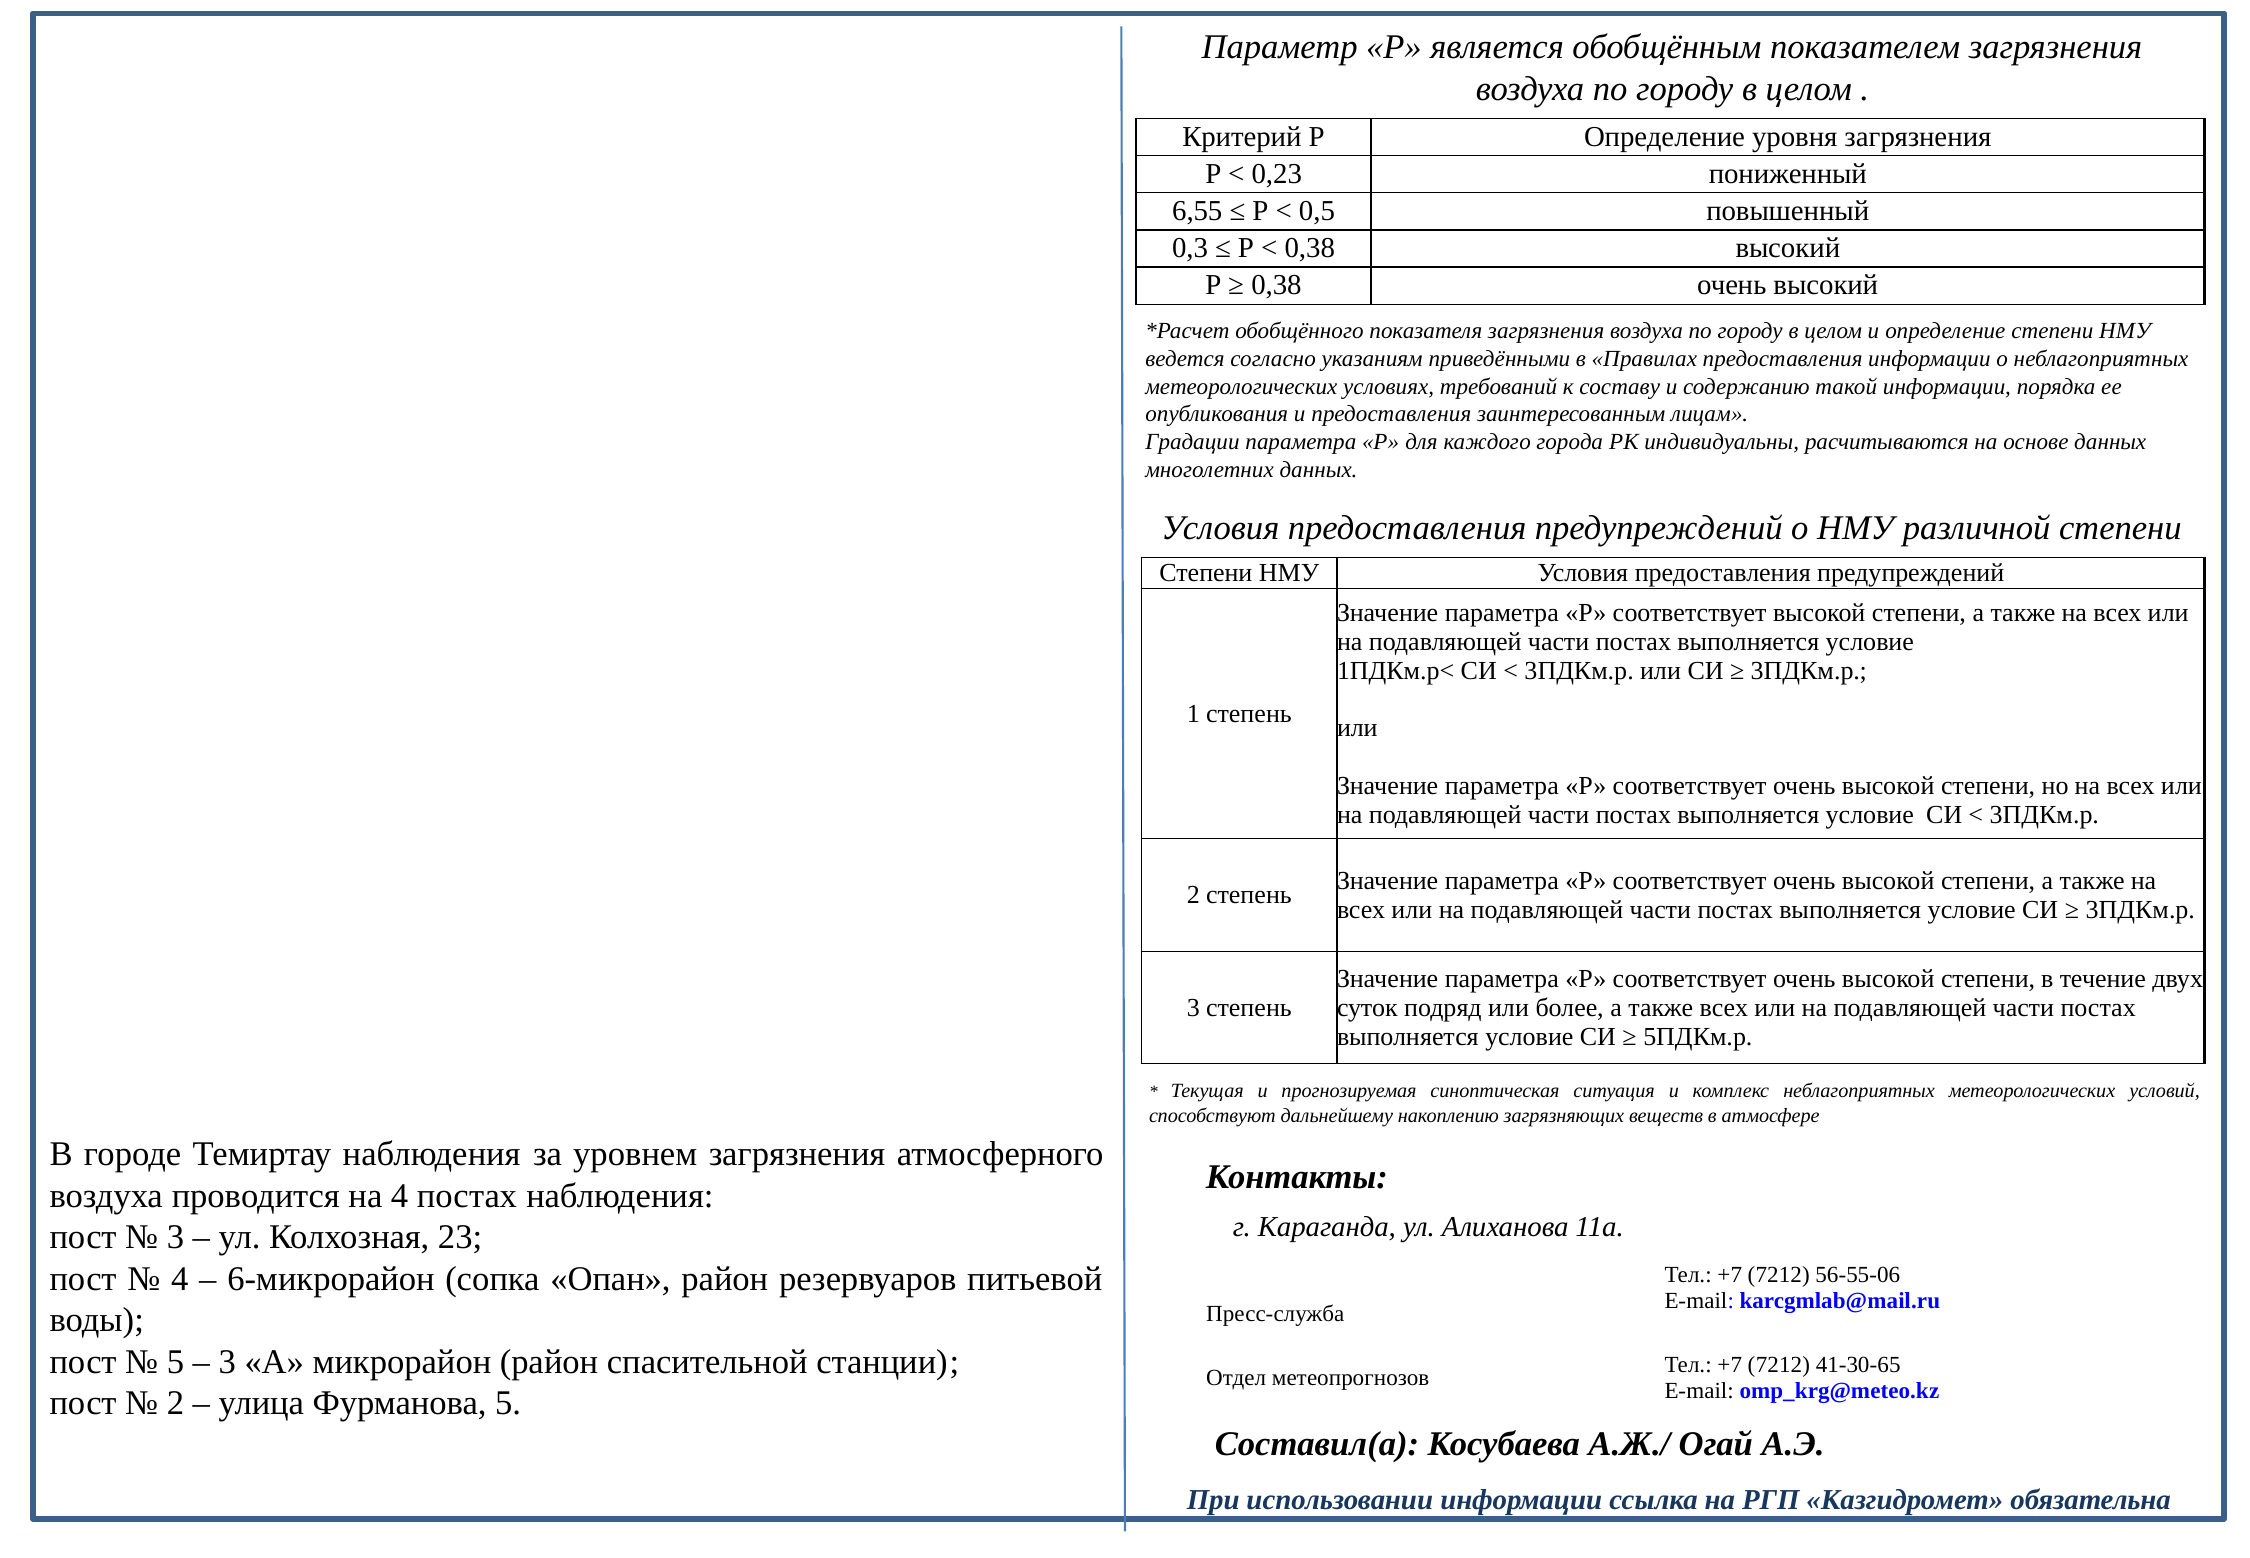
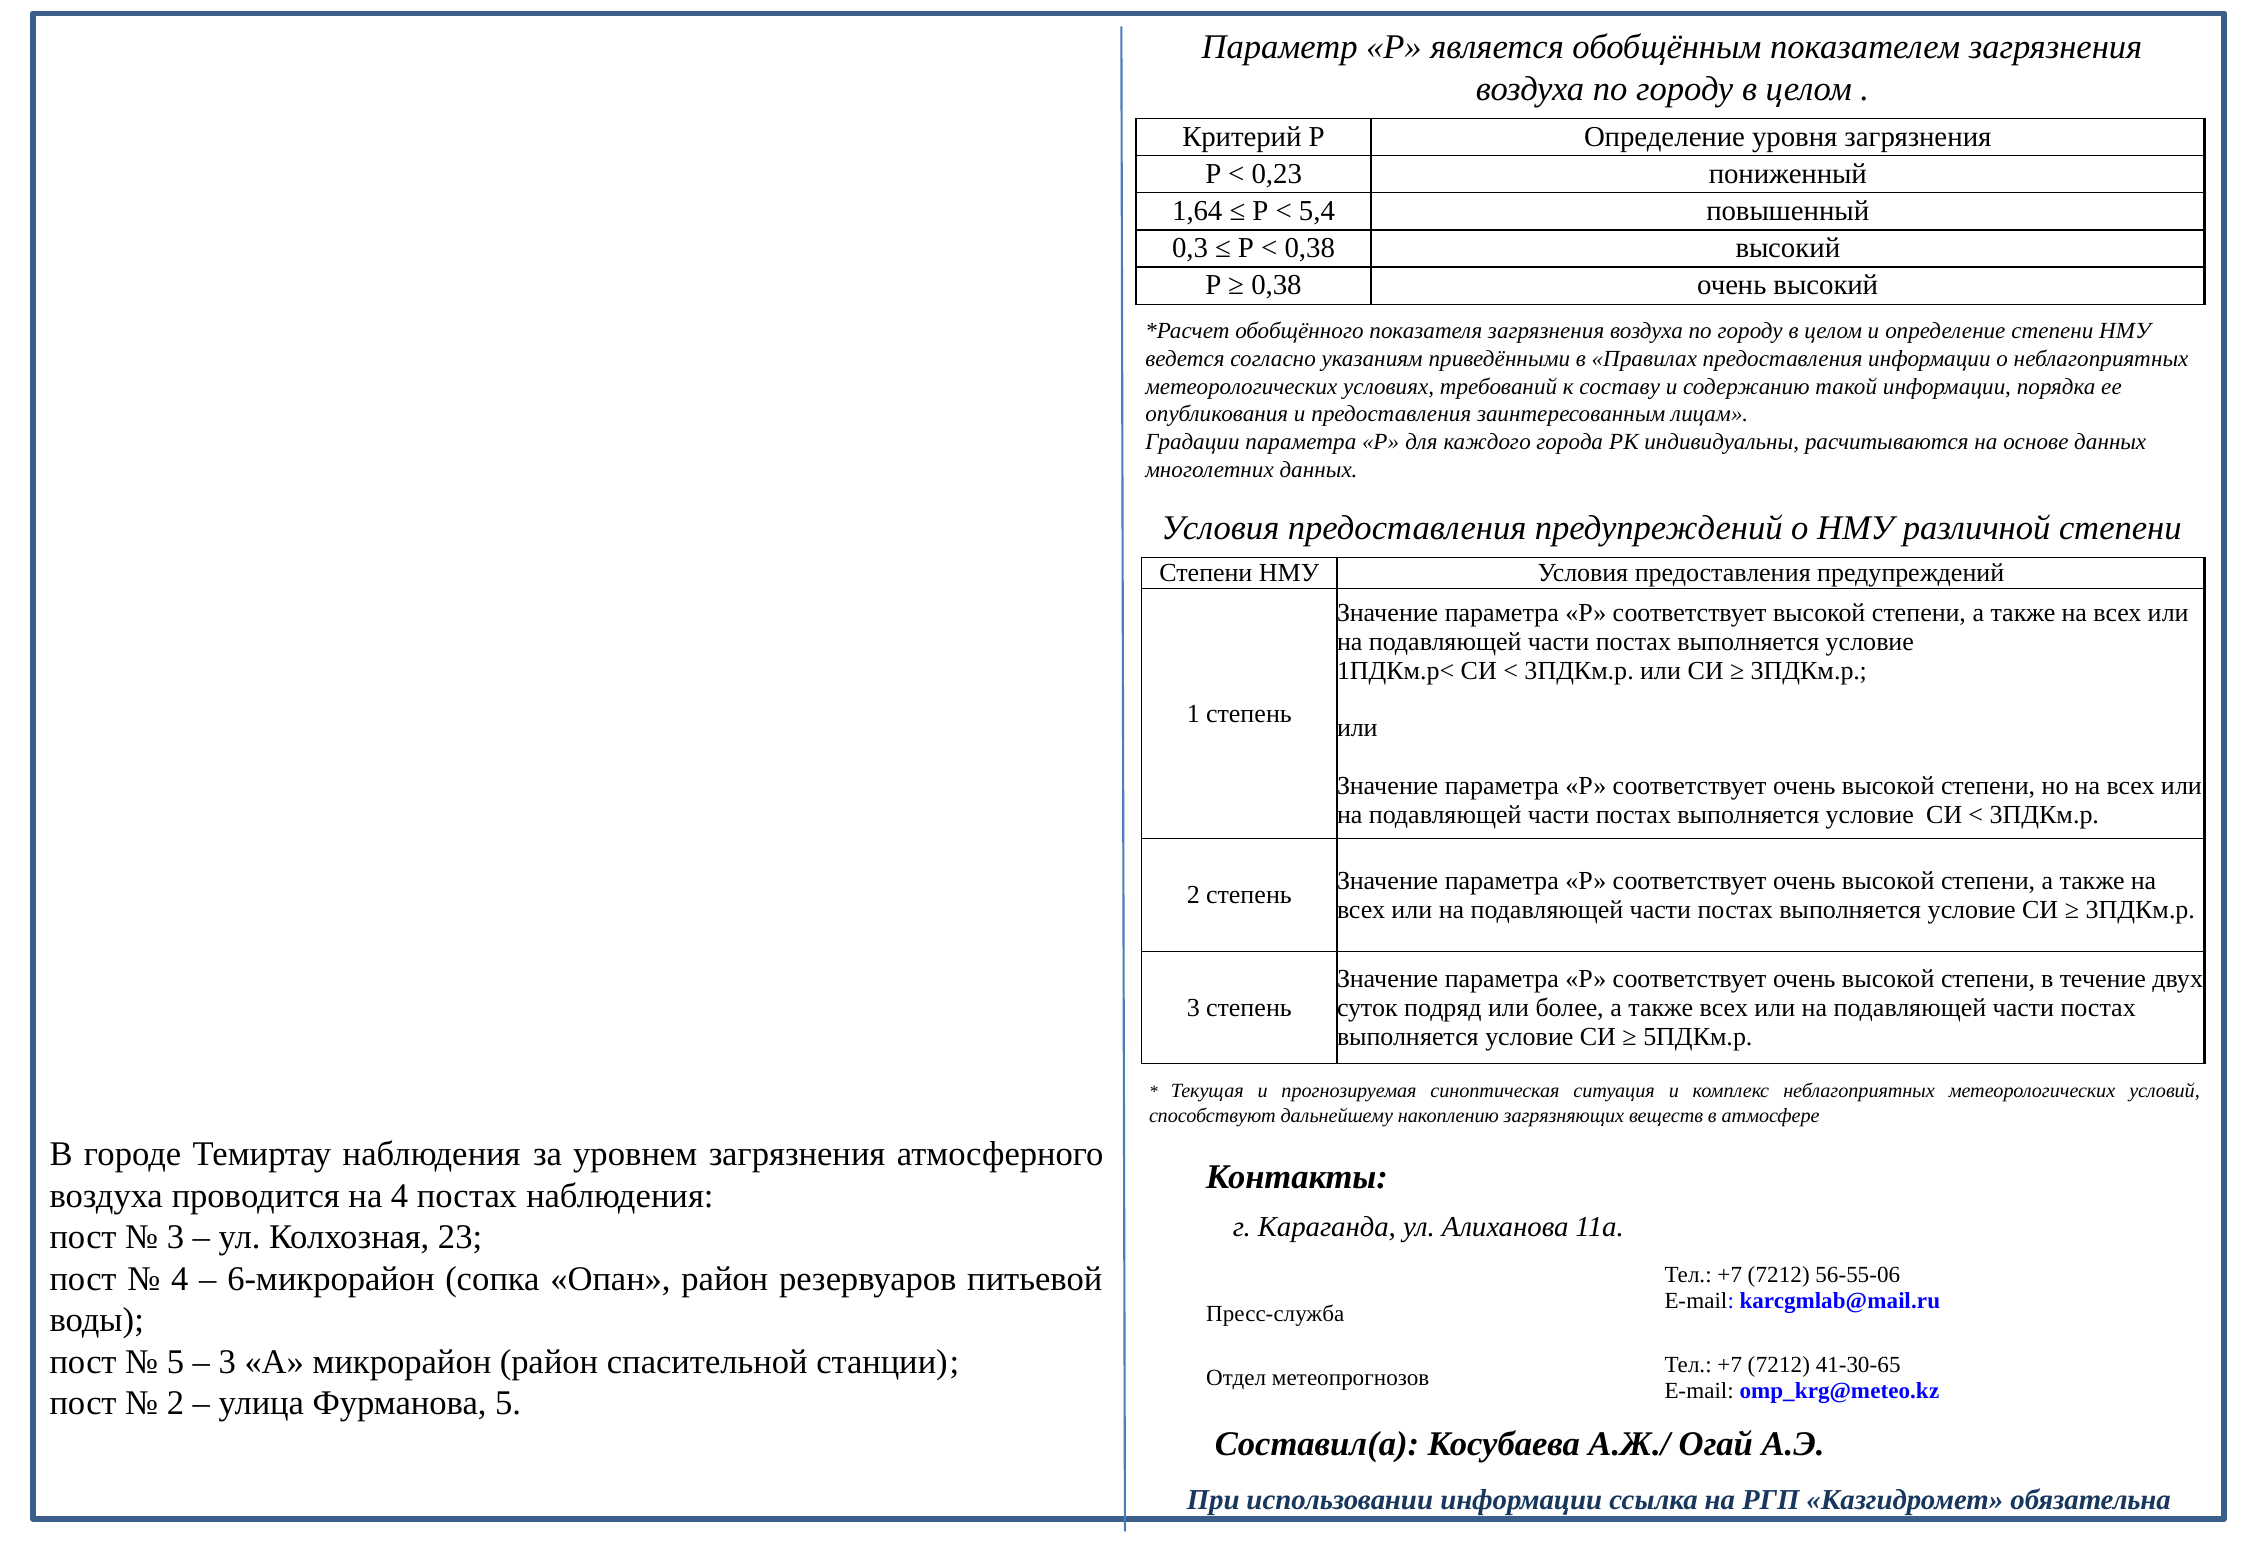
6,55: 6,55 -> 1,64 (1197, 211)
0,5: 0,5 -> 5,4 (1317, 211)
